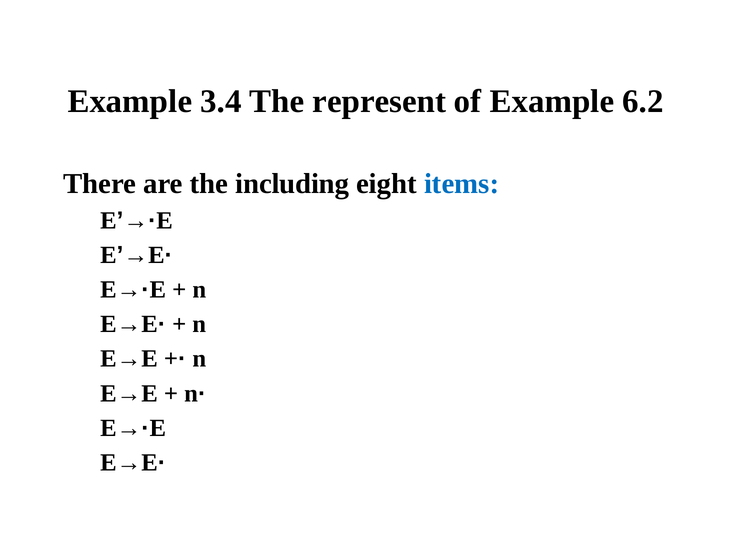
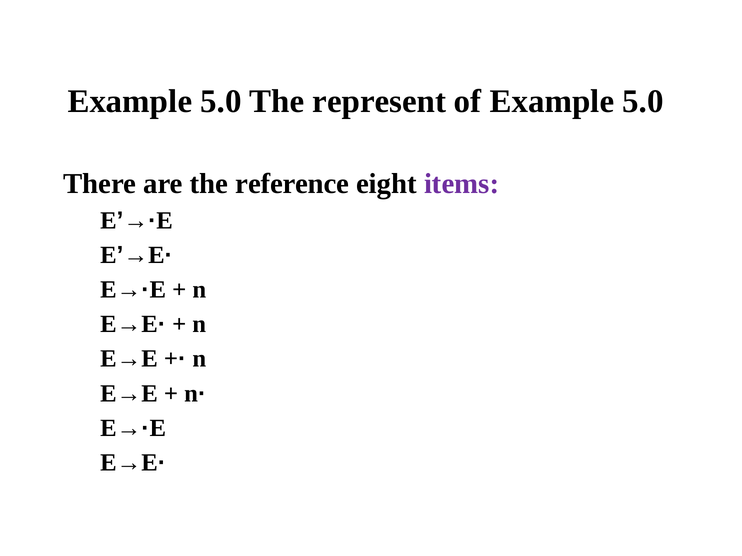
3.4: 3.4 -> 5.0 (221, 101)
of Example 6.2: 6.2 -> 5.0 (643, 101)
including: including -> reference (292, 184)
items colour: blue -> purple (462, 184)
